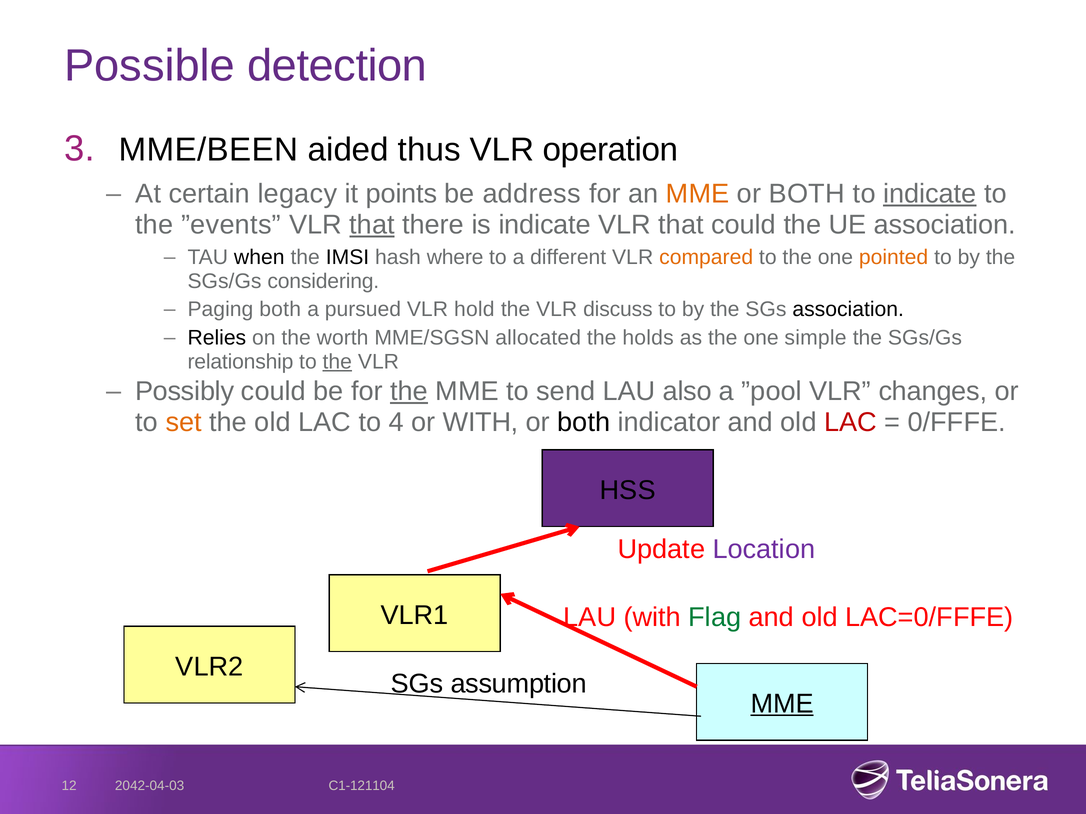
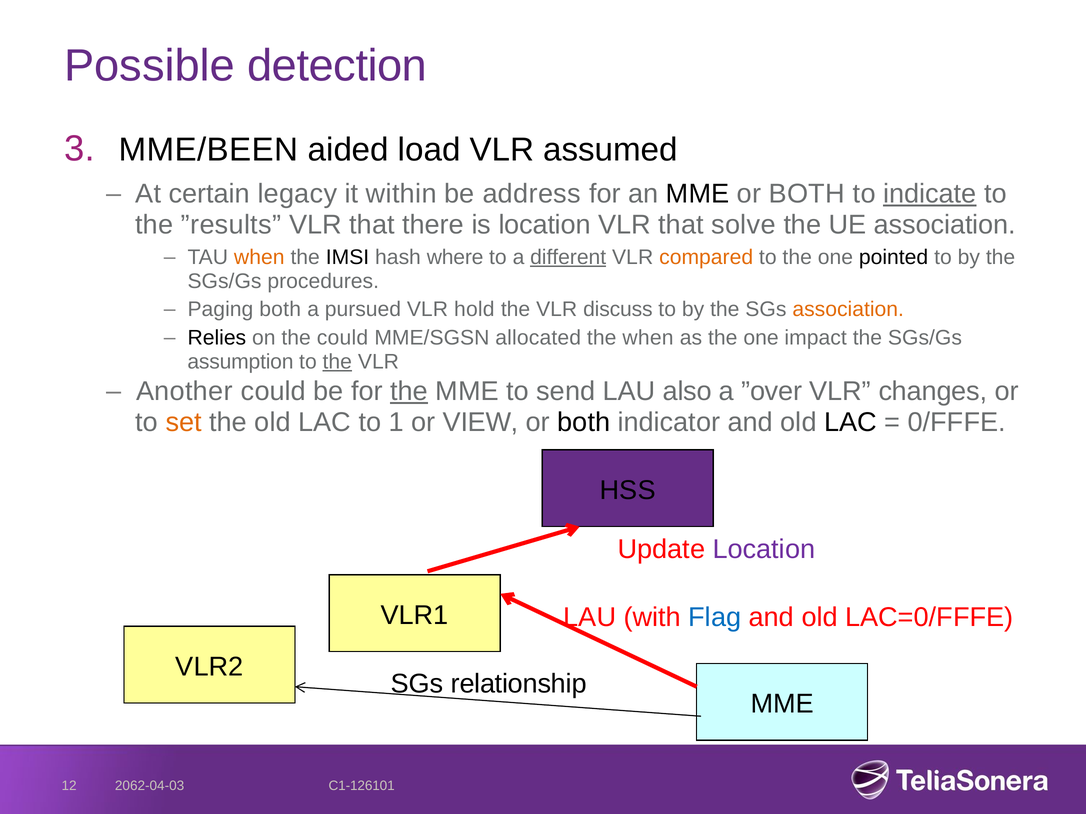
thus: thus -> load (429, 150)
operation: operation -> assumed (610, 150)
points: points -> within (401, 194)
MME colour: orange -> black (698, 194)
”events: ”events -> ”results (231, 225)
that underline: present -> none (372, 225)
is indicate: indicate -> location (545, 225)
that could: could -> solve (743, 225)
when colour: black -> orange (259, 257)
different underline: none -> present (568, 257)
pointed colour: orange -> black (894, 257)
considering: considering -> procedures (323, 281)
association colour: black -> orange (848, 310)
the worth: worth -> could (342, 338)
the holds: holds -> when (648, 338)
simple: simple -> impact (816, 338)
relationship: relationship -> assumption (240, 362)
Possibly: Possibly -> Another (184, 392)
”pool: ”pool -> ”over (772, 392)
4: 4 -> 1 (396, 423)
or WITH: WITH -> VIEW (481, 423)
LAC colour: red -> black (851, 423)
Flag colour: green -> blue (715, 618)
assumption: assumption -> relationship (519, 684)
MME underline: present -> none (782, 704)
2042-04-03: 2042-04-03 -> 2062-04-03 (150, 786)
C1-121104: C1-121104 -> C1-126101 (362, 786)
